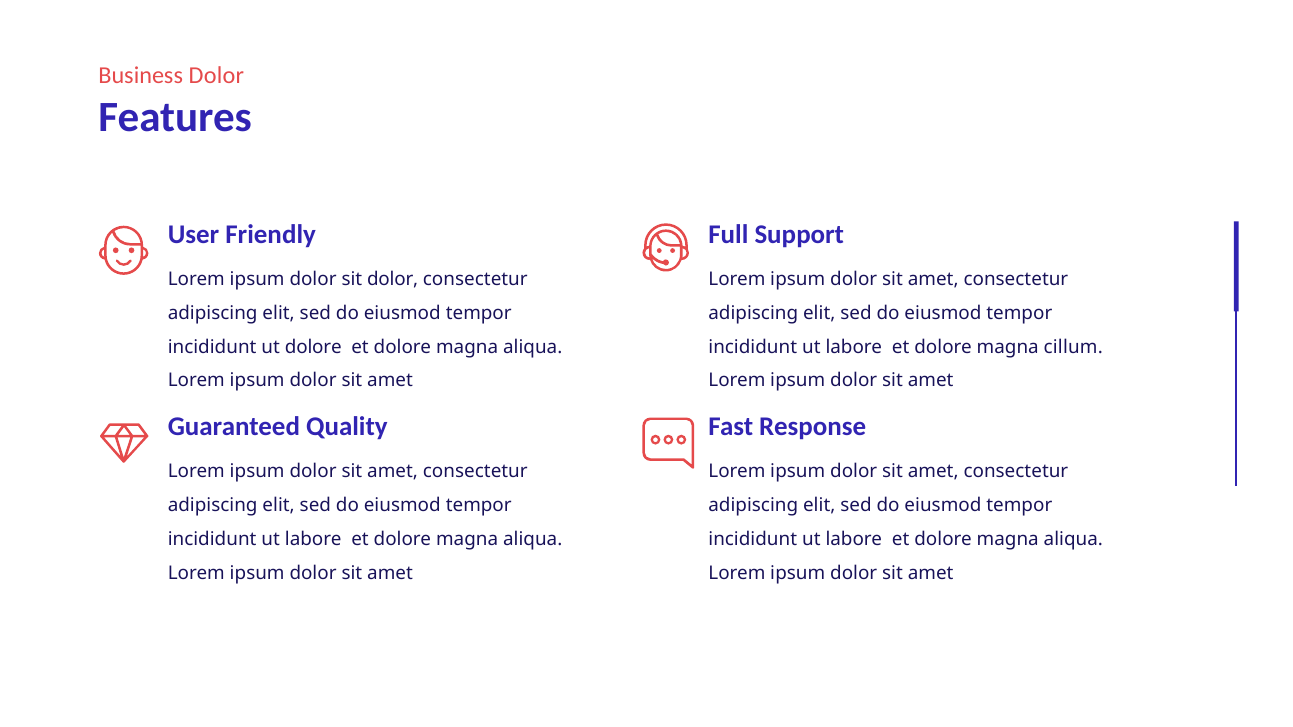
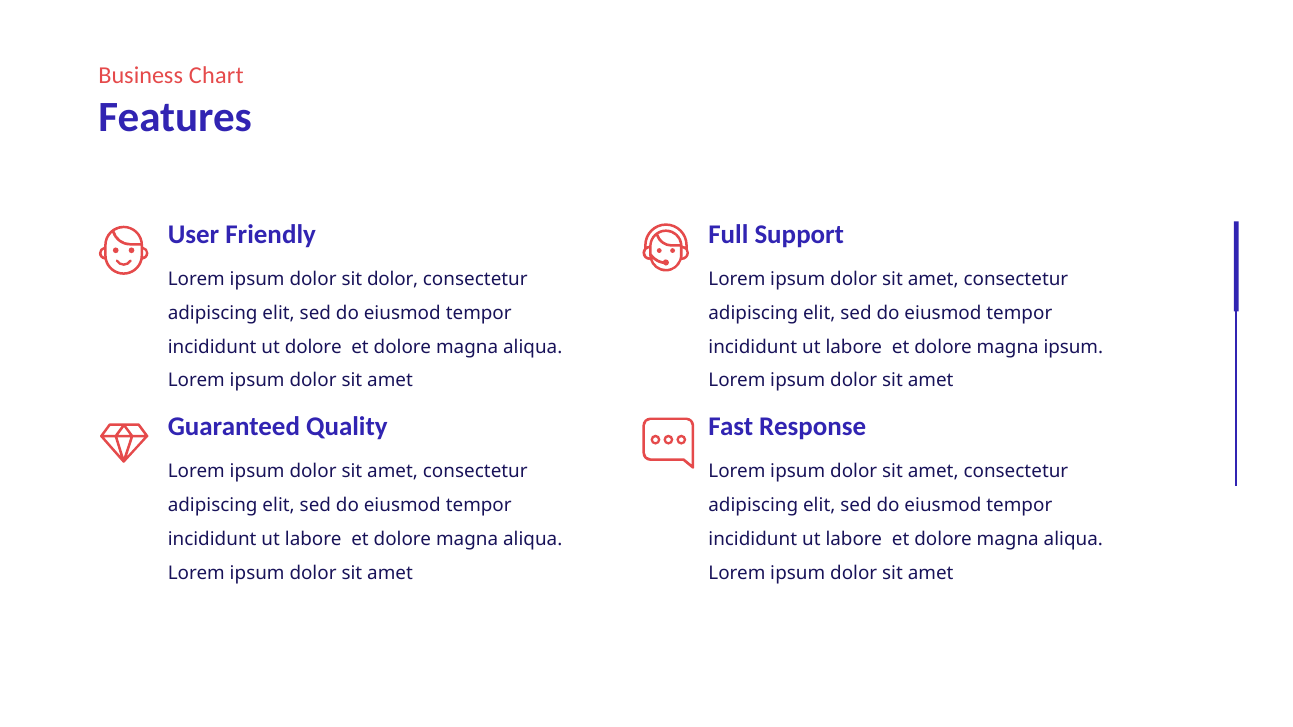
Business Dolor: Dolor -> Chart (216, 76)
magna cillum: cillum -> ipsum (1073, 347)
